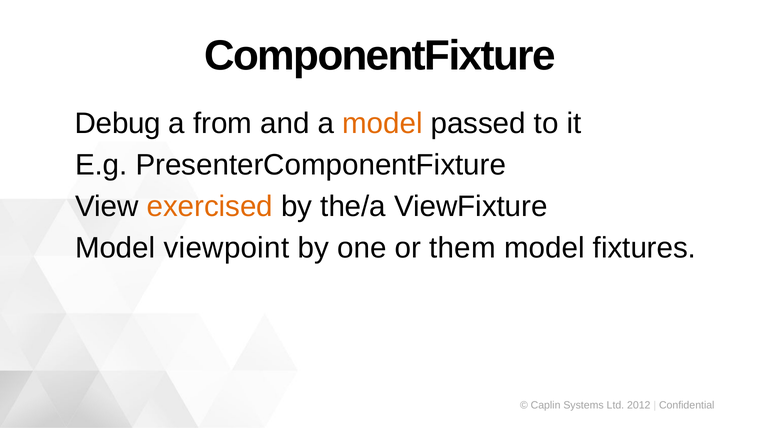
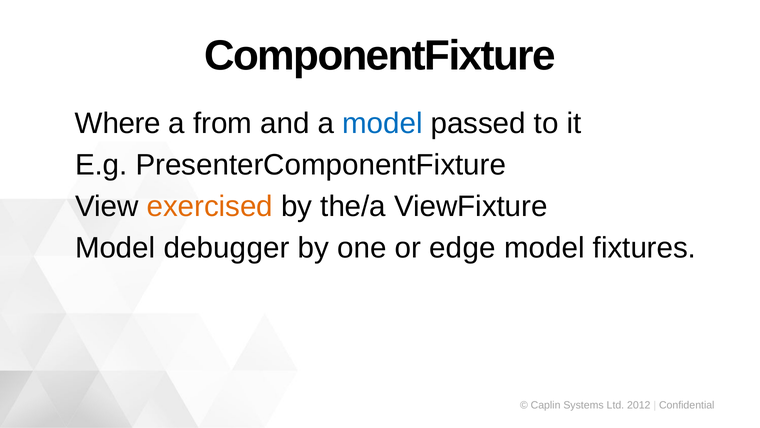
Debug: Debug -> Where (118, 123)
model colour: orange -> blue (382, 123)
viewpoint: viewpoint -> debugger (227, 248)
them: them -> edge (462, 248)
